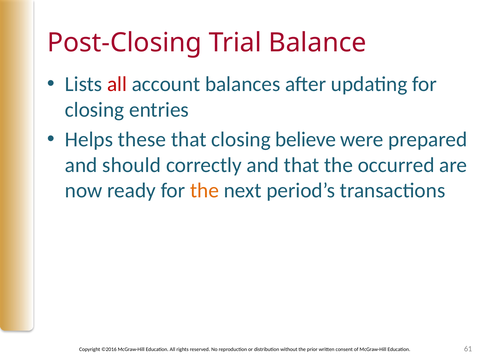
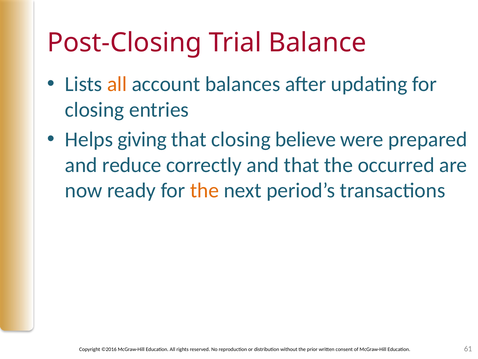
all colour: red -> orange (117, 84)
these: these -> giving (142, 139)
should: should -> reduce (132, 165)
